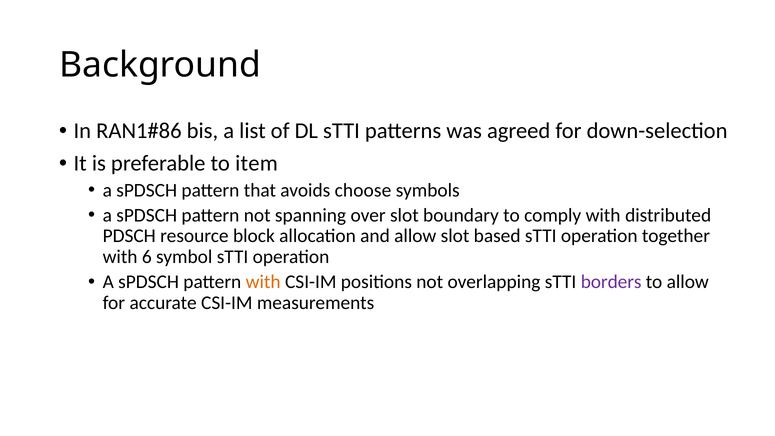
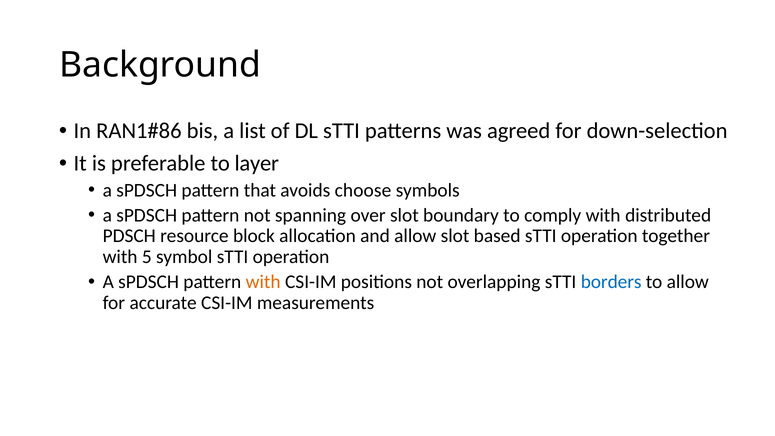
item: item -> layer (257, 163)
6: 6 -> 5 (147, 257)
borders colour: purple -> blue (611, 282)
